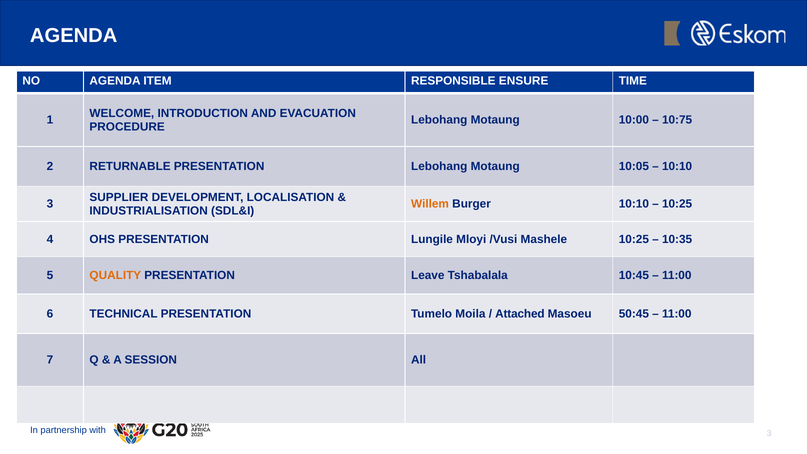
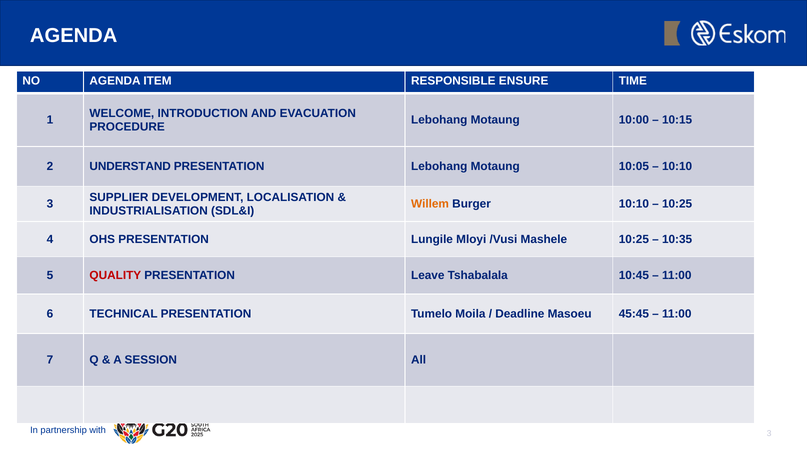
10:75: 10:75 -> 10:15 (677, 120)
RETURNABLE: RETURNABLE -> UNDERSTAND (130, 167)
QUALITY colour: orange -> red (115, 275)
Attached: Attached -> Deadline (520, 314)
50:45: 50:45 -> 45:45 (634, 314)
